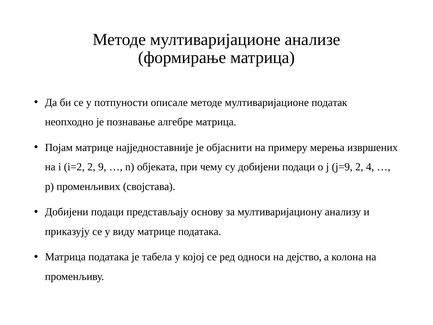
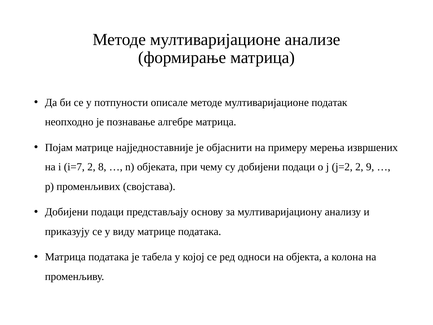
i=2: i=2 -> i=7 (74, 167)
9: 9 -> 8 (102, 167)
j=9: j=9 -> j=2 (342, 167)
4: 4 -> 9 (370, 167)
дејство: дејство -> објекта (304, 257)
